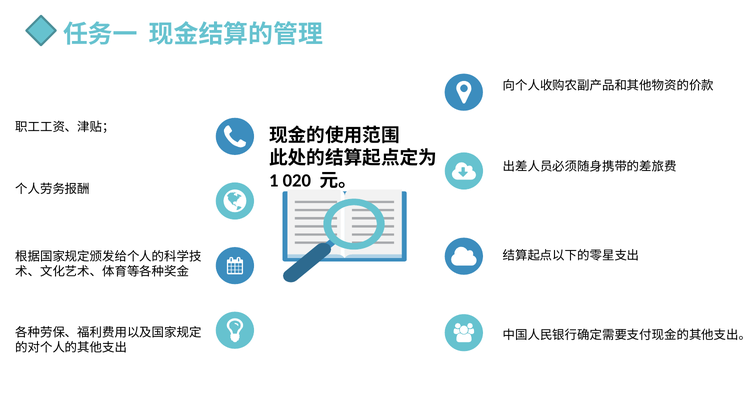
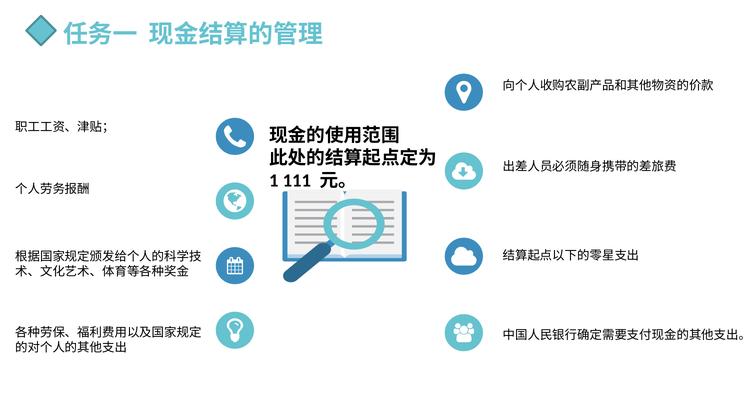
020: 020 -> 111 (297, 181)
